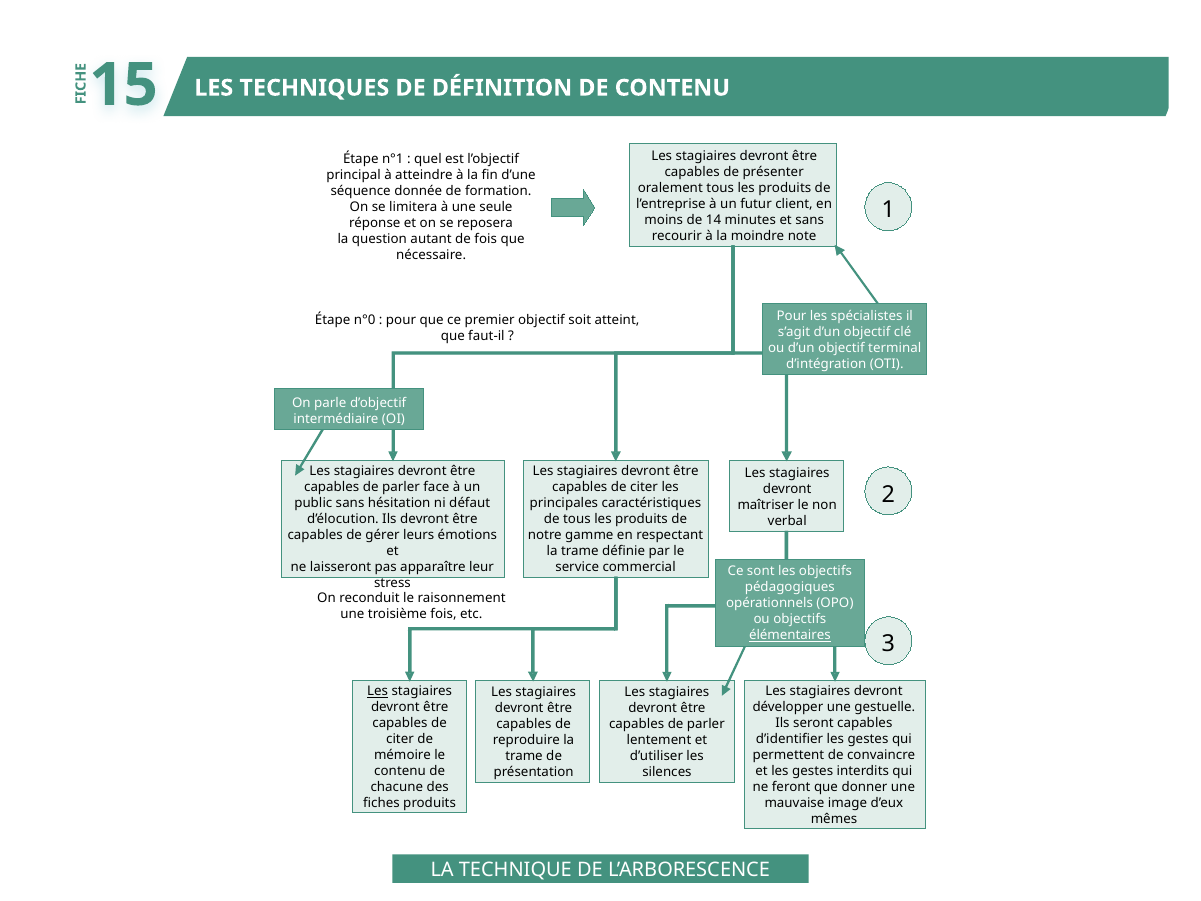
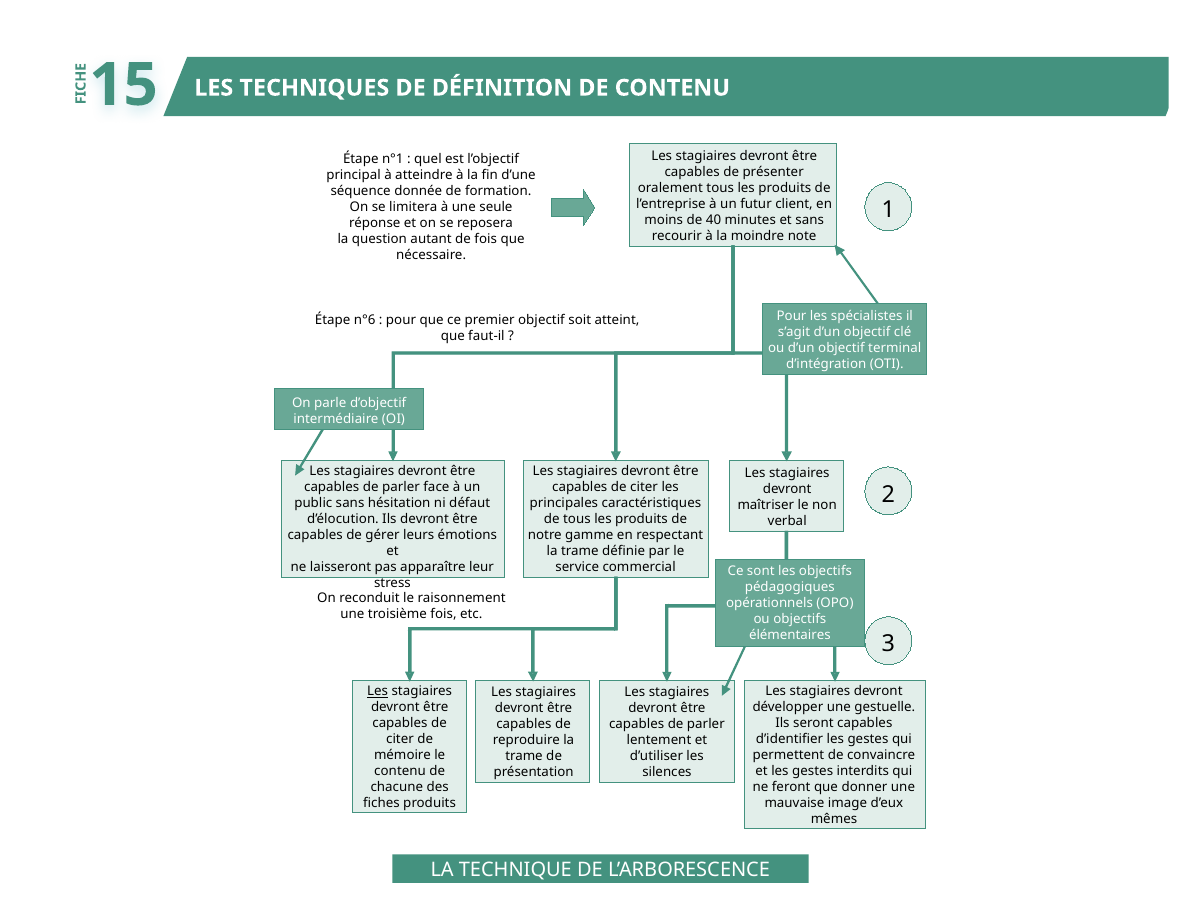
14: 14 -> 40 (714, 220)
n°0: n°0 -> n°6 (365, 320)
élémentaires underline: present -> none (790, 635)
